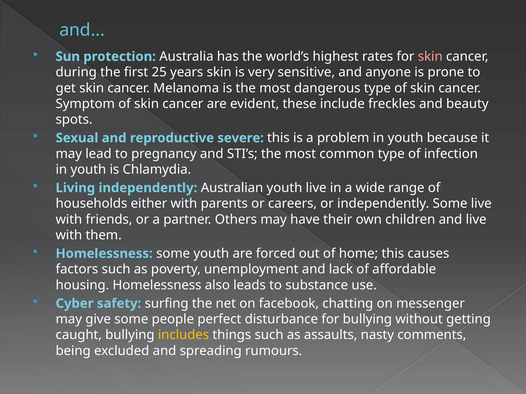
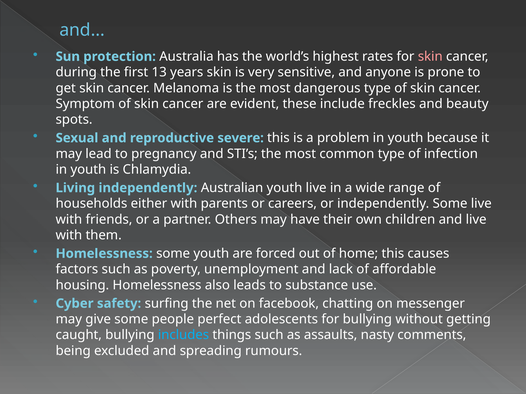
25: 25 -> 13 (159, 72)
disturbance: disturbance -> adolescents (281, 320)
includes colour: yellow -> light blue (183, 335)
